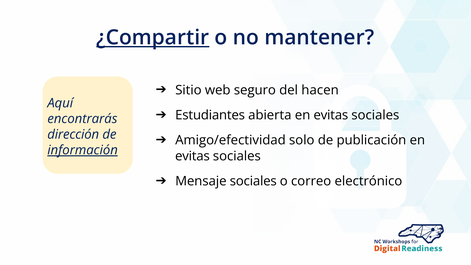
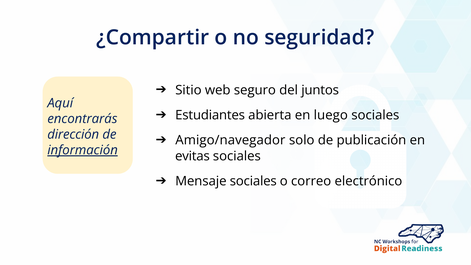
¿Compartir underline: present -> none (153, 38)
mantener: mantener -> seguridad (319, 38)
hacen: hacen -> juntos (320, 90)
abierta en evitas: evitas -> luego (331, 115)
Amigo/efectividad: Amigo/efectividad -> Amigo/navegador (230, 140)
